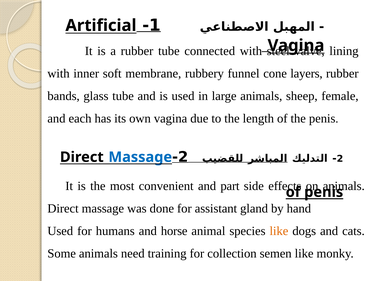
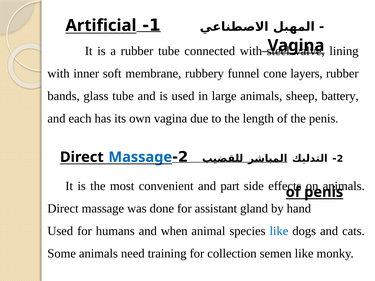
female: female -> battery (340, 96)
horse: horse -> when (174, 231)
like colour: orange -> blue (279, 231)
